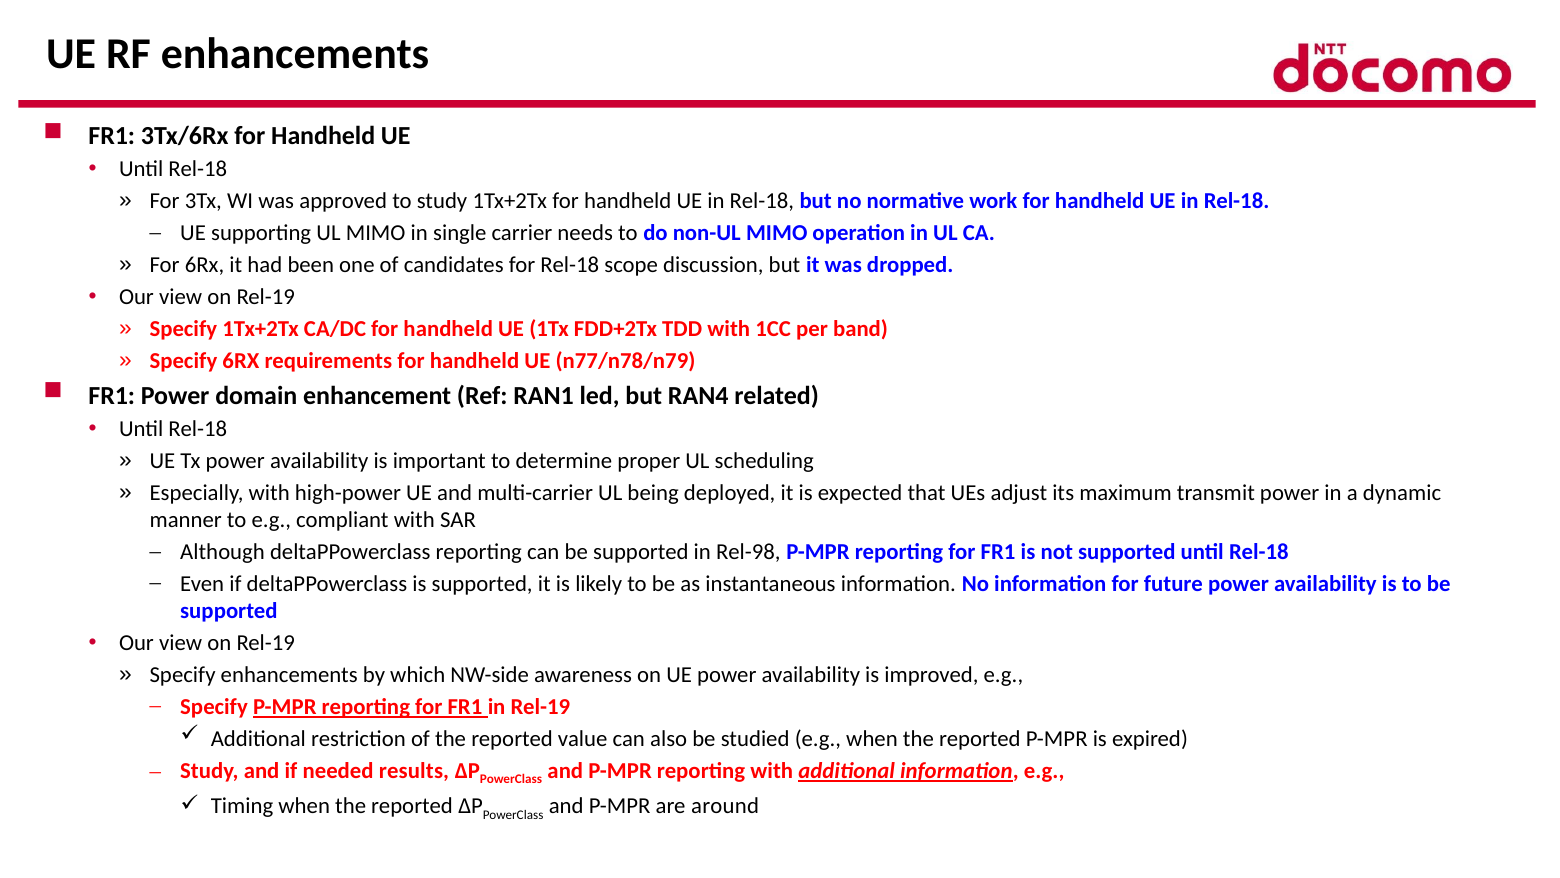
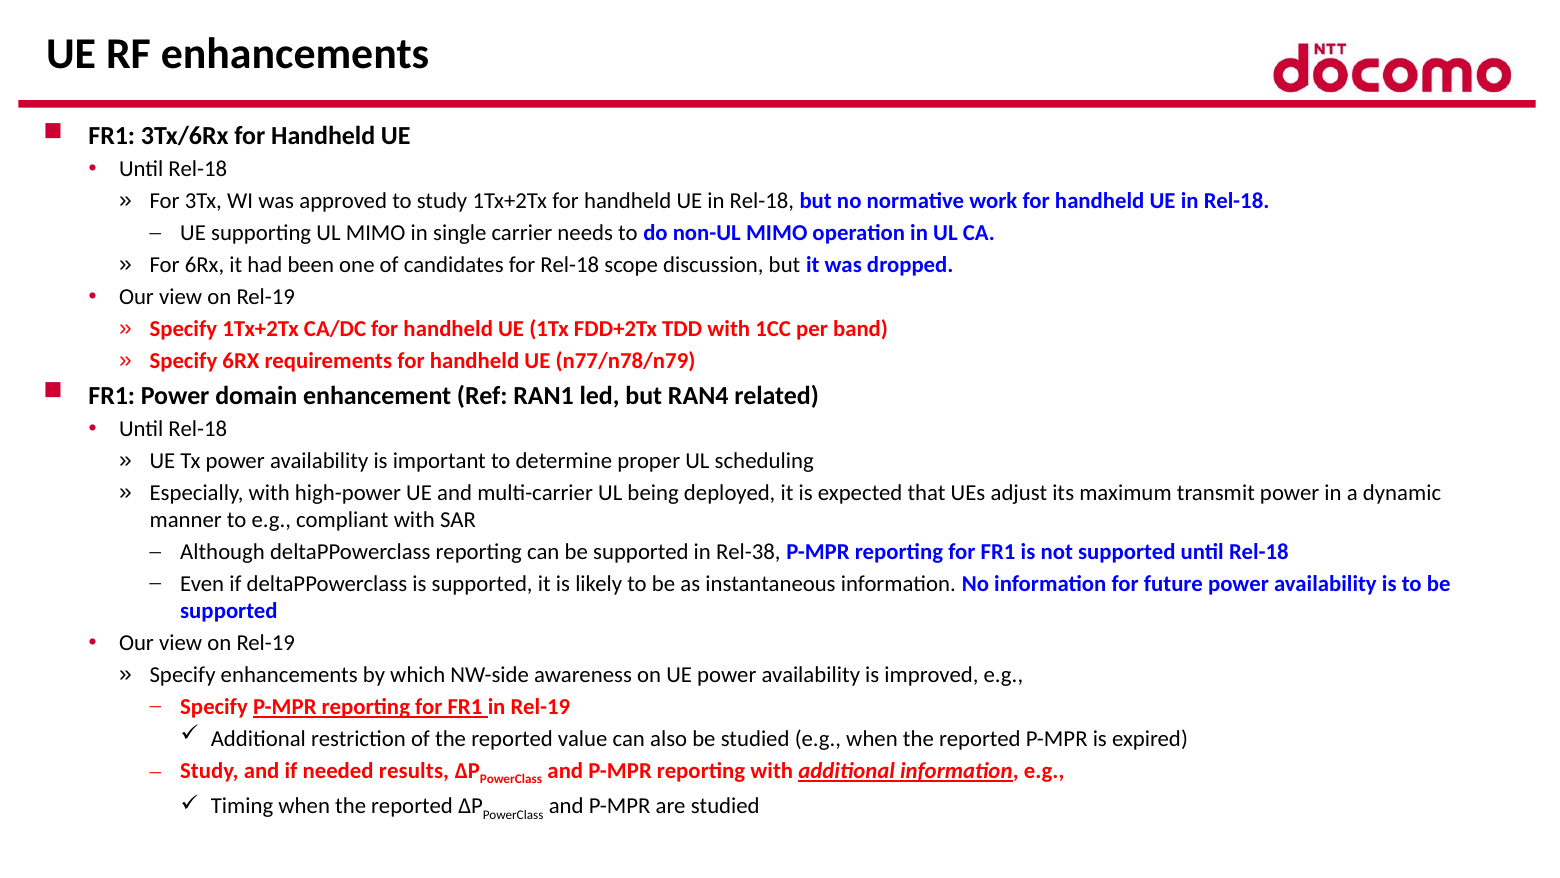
Rel-98: Rel-98 -> Rel-38 (748, 552)
are around: around -> studied (725, 806)
